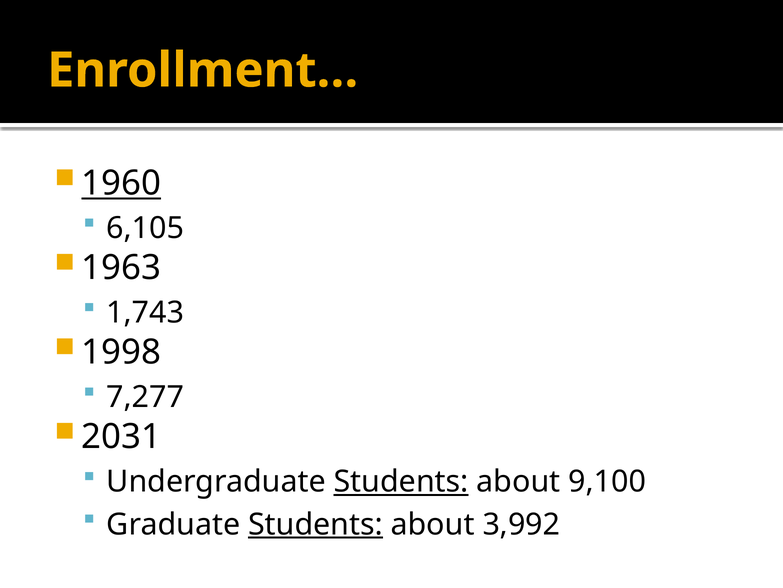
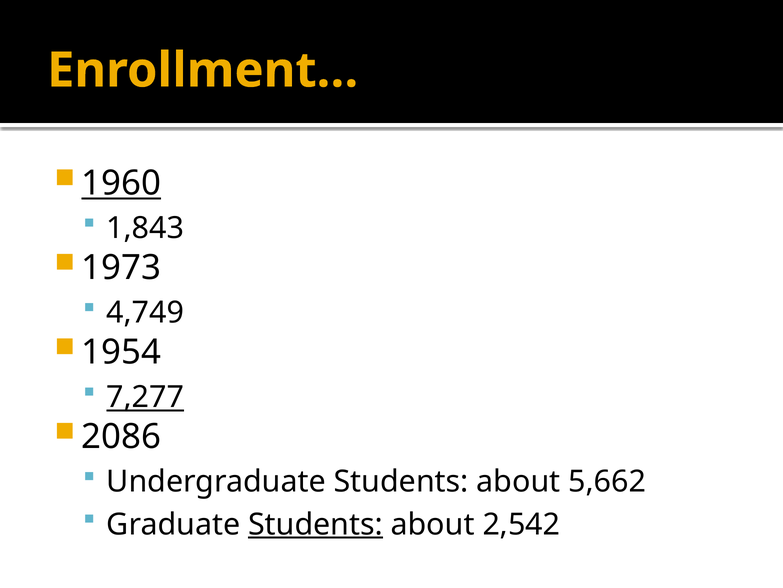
6,105: 6,105 -> 1,843 (145, 228)
1963: 1963 -> 1973 (121, 268)
1,743: 1,743 -> 4,749 (145, 312)
1998: 1998 -> 1954 (121, 352)
7,277 underline: none -> present (145, 397)
2031: 2031 -> 2086 (121, 436)
Students underline: present -> none (401, 481)
9,100: 9,100 -> 5,662 (607, 481)
3,992: 3,992 -> 2,542 (521, 524)
